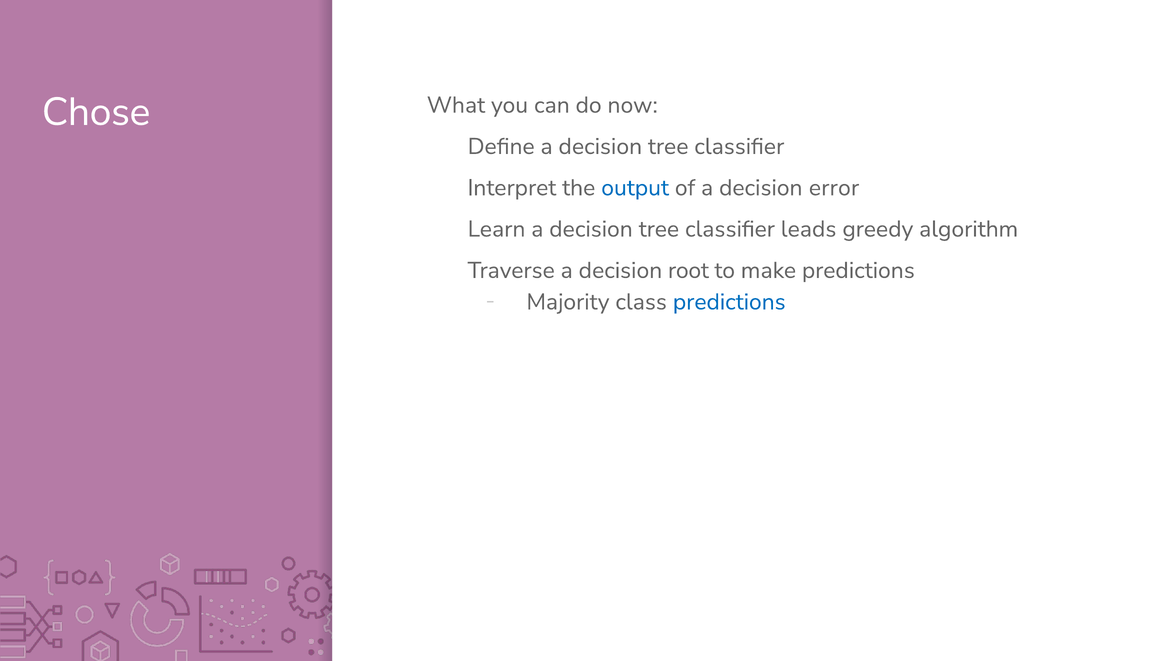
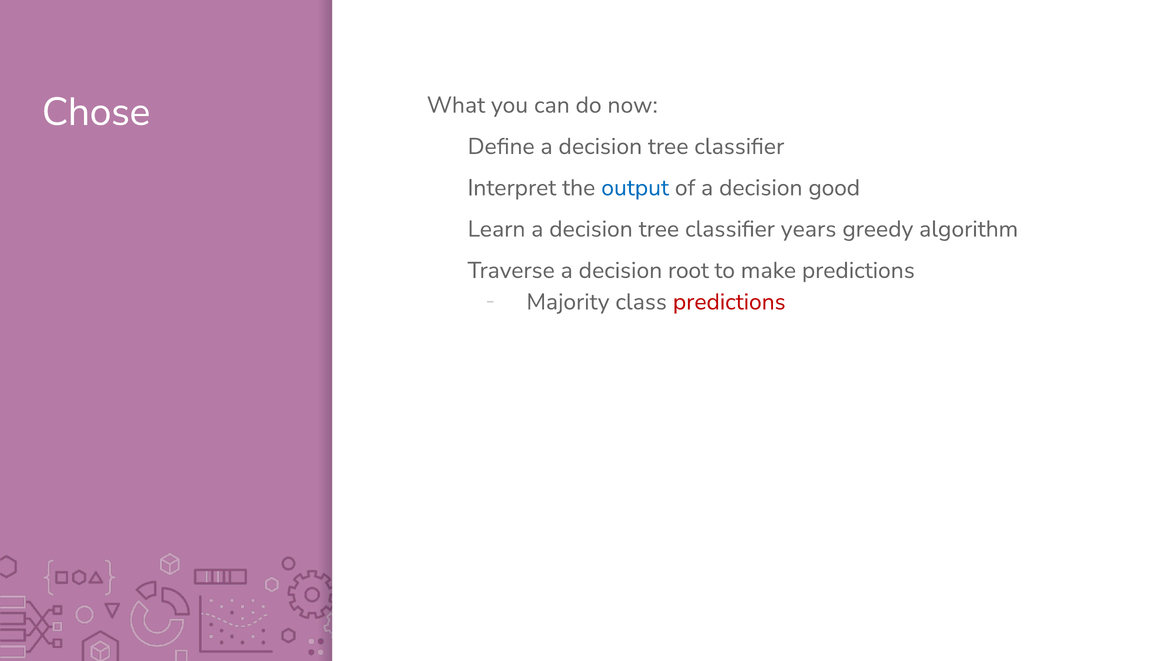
error: error -> good (834, 188)
leads: leads -> years (809, 229)
predictions colour: blue -> red (729, 302)
